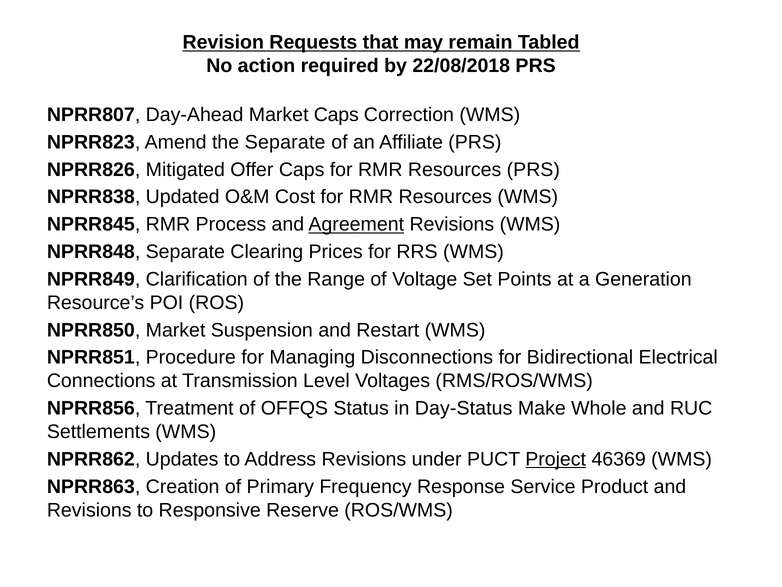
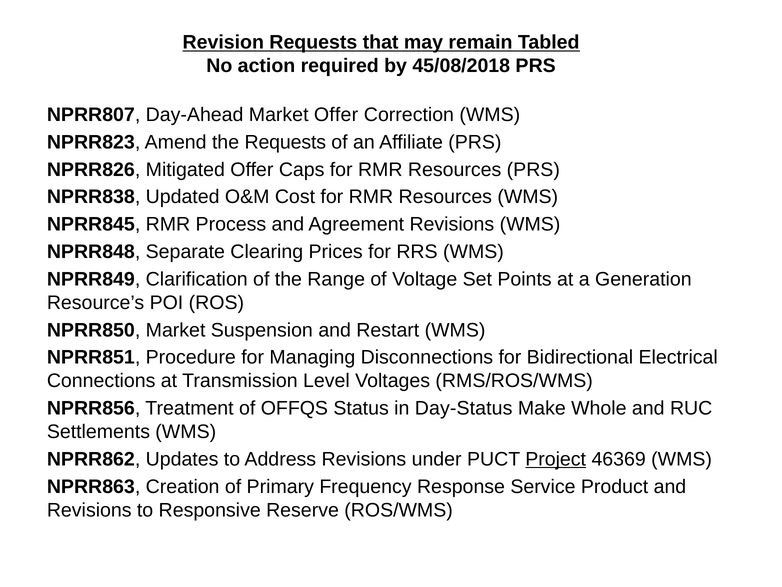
22/08/2018: 22/08/2018 -> 45/08/2018 (461, 66)
Market Caps: Caps -> Offer (336, 115)
the Separate: Separate -> Requests (285, 142)
Agreement underline: present -> none (356, 224)
